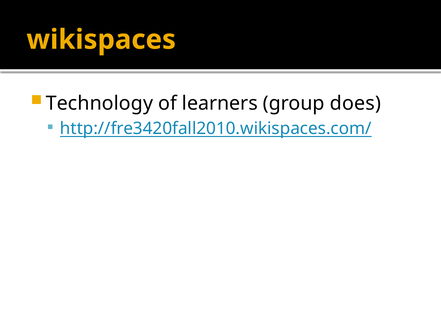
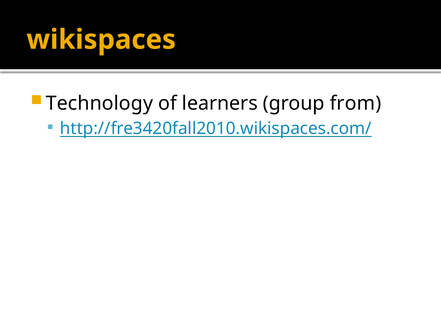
does: does -> from (355, 103)
